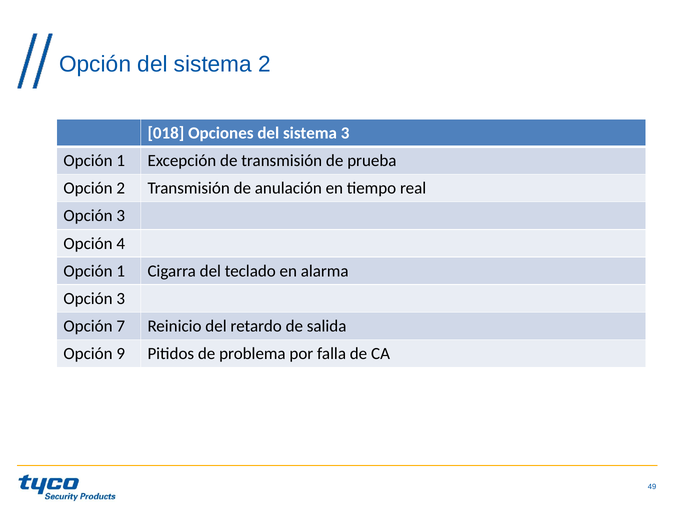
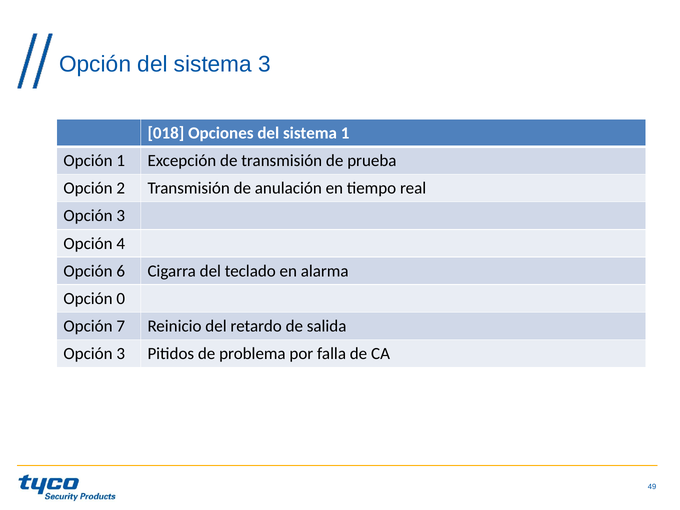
sistema 2: 2 -> 3 (265, 65)
sistema 3: 3 -> 1 (345, 133)
1: 1 -> 6 (121, 271)
3: 3 -> 0 (121, 299)
9: 9 -> 3 (121, 354)
